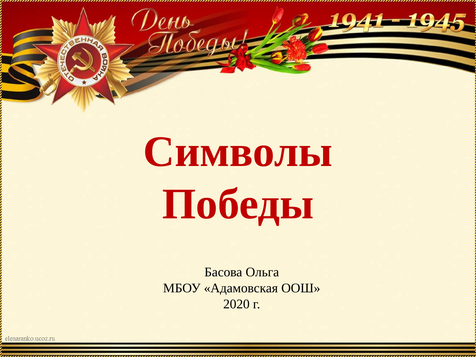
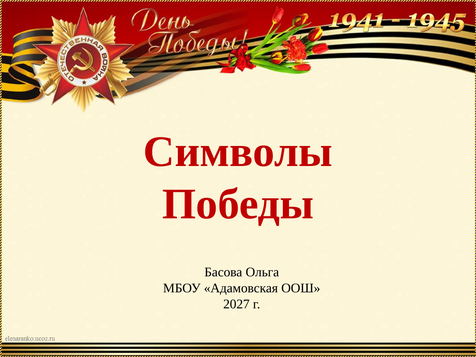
2020: 2020 -> 2027 (236, 304)
